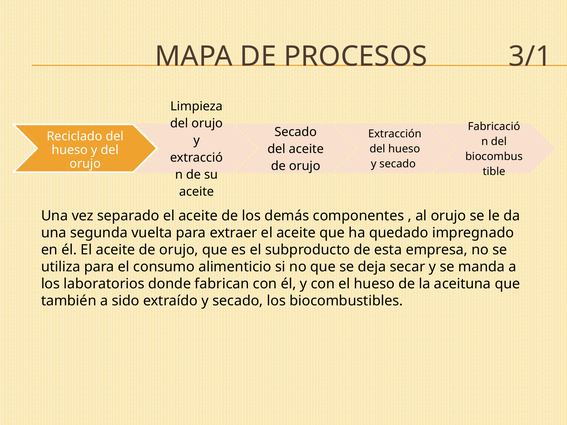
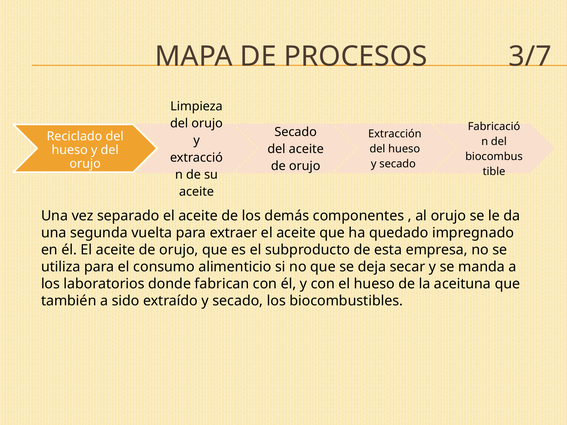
3/1: 3/1 -> 3/7 (530, 56)
